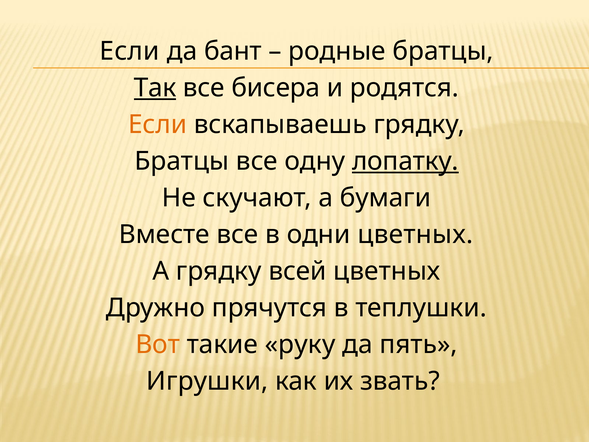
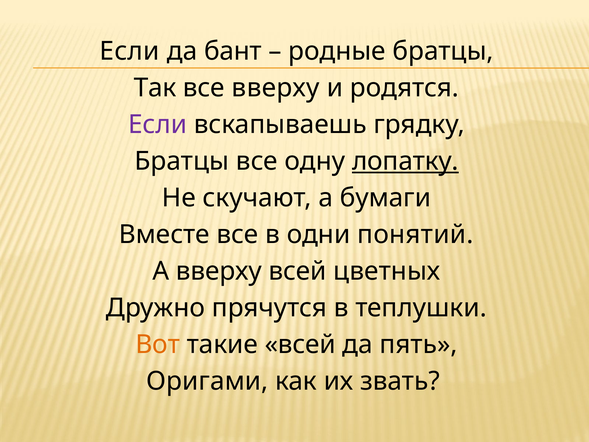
Так underline: present -> none (155, 88)
все бисера: бисера -> вверху (276, 88)
Если colour: orange -> purple (158, 124)
одни цветных: цветных -> понятий (415, 234)
А грядку: грядку -> вверху (219, 271)
такие руку: руку -> всей (300, 344)
Игрушки: Игрушки -> Оригами (207, 381)
